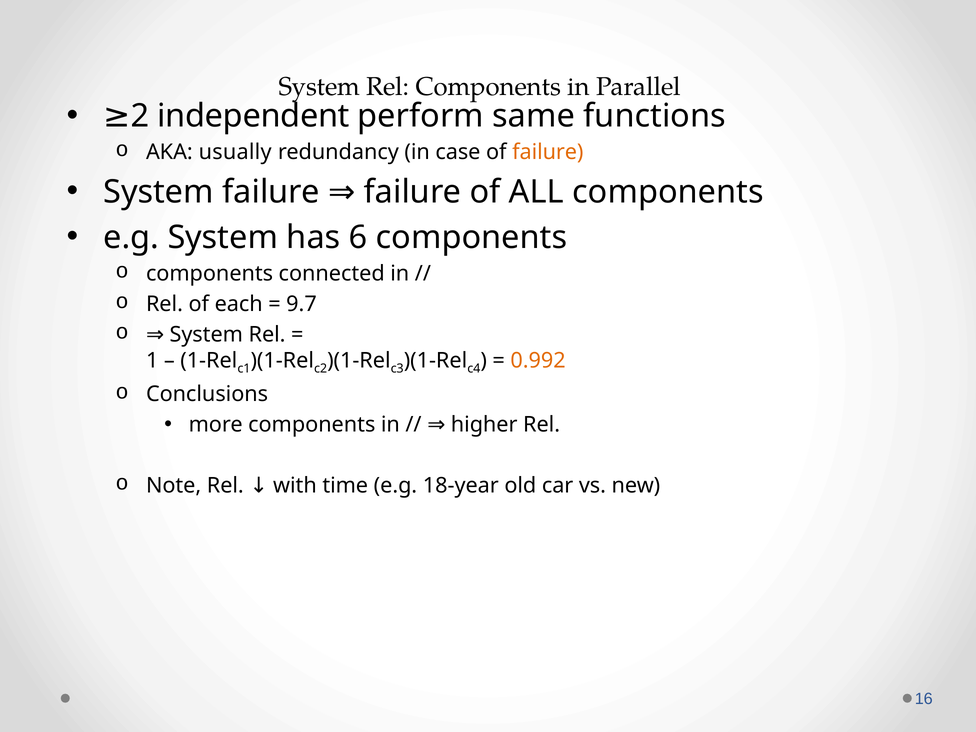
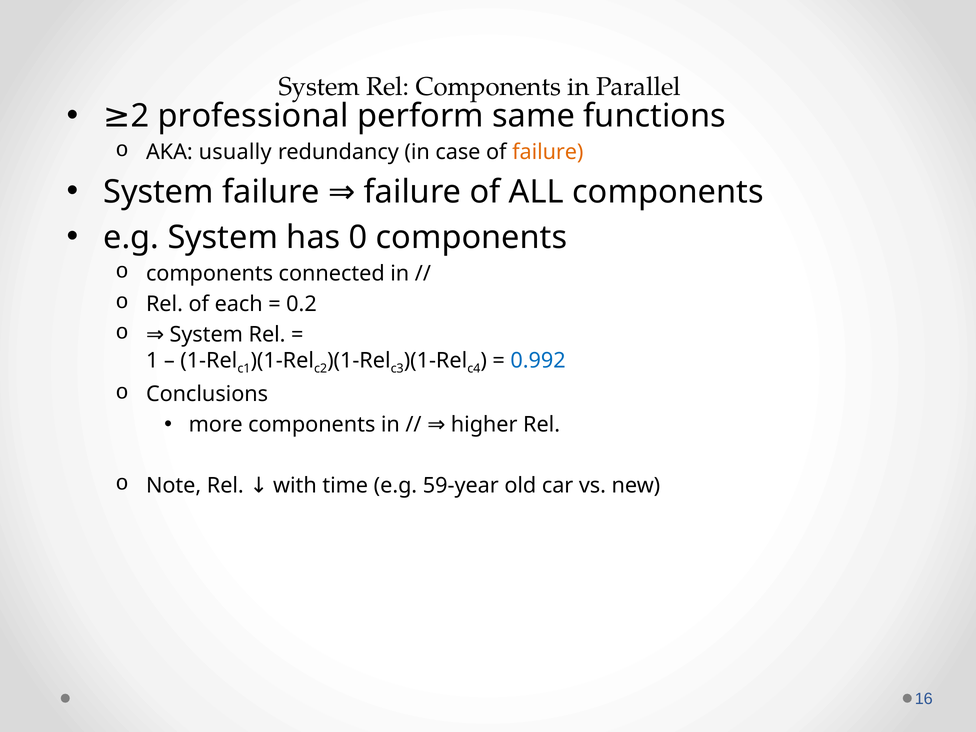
independent: independent -> professional (253, 116)
6: 6 -> 0 (358, 238)
9.7: 9.7 -> 0.2 (301, 304)
0.992 colour: orange -> blue (538, 360)
18-year: 18-year -> 59-year (461, 485)
